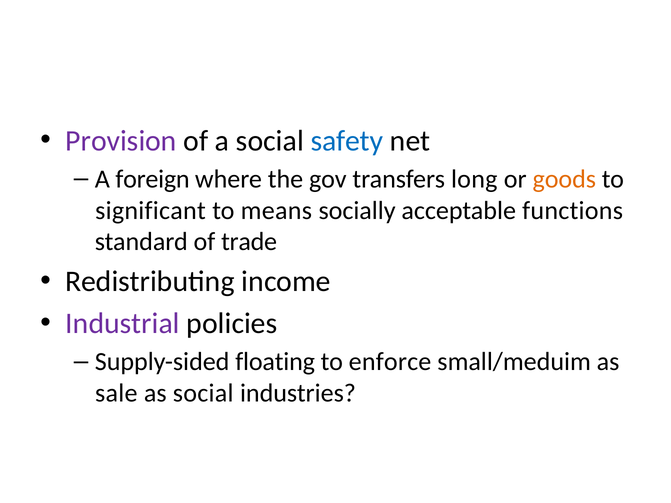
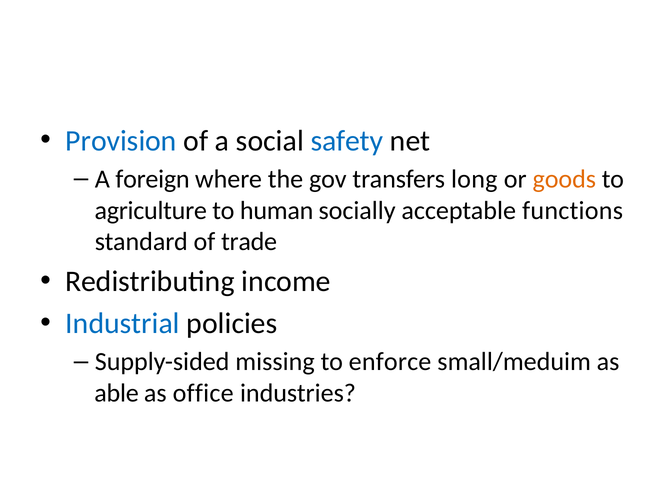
Provision colour: purple -> blue (121, 141)
significant: significant -> agriculture (151, 211)
means: means -> human (277, 211)
Industrial colour: purple -> blue (123, 324)
floating: floating -> missing (275, 362)
sale: sale -> able (117, 393)
as social: social -> office (203, 393)
